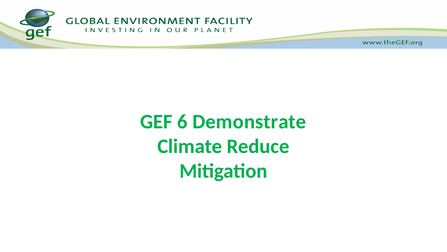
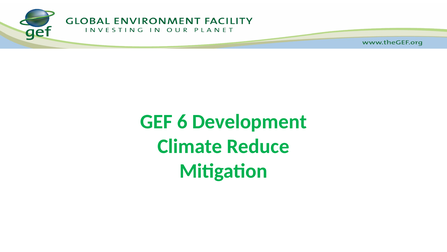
Demonstrate: Demonstrate -> Development (249, 121)
